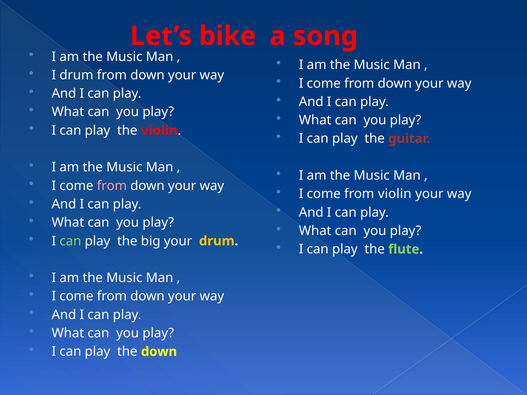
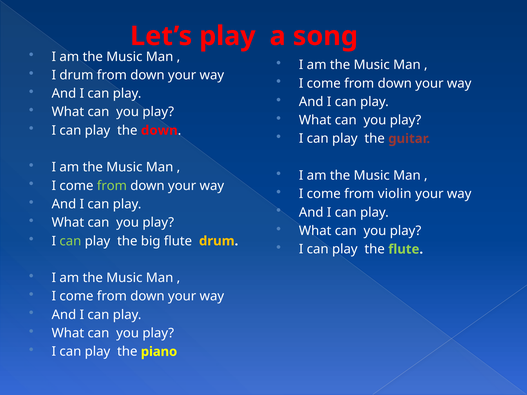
bike: bike -> play (227, 36)
the violin: violin -> down (159, 130)
from colour: pink -> light green (112, 186)
big your: your -> flute (178, 241)
the down: down -> piano (159, 352)
